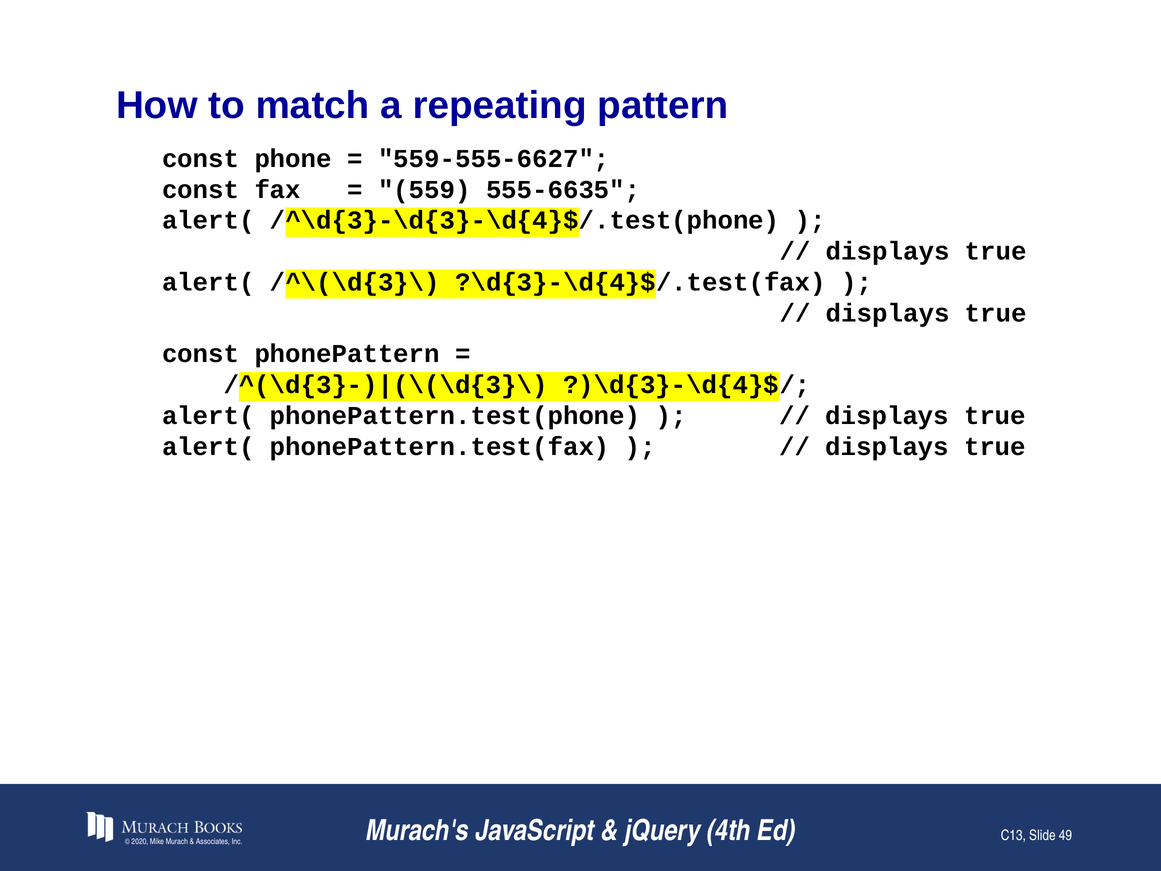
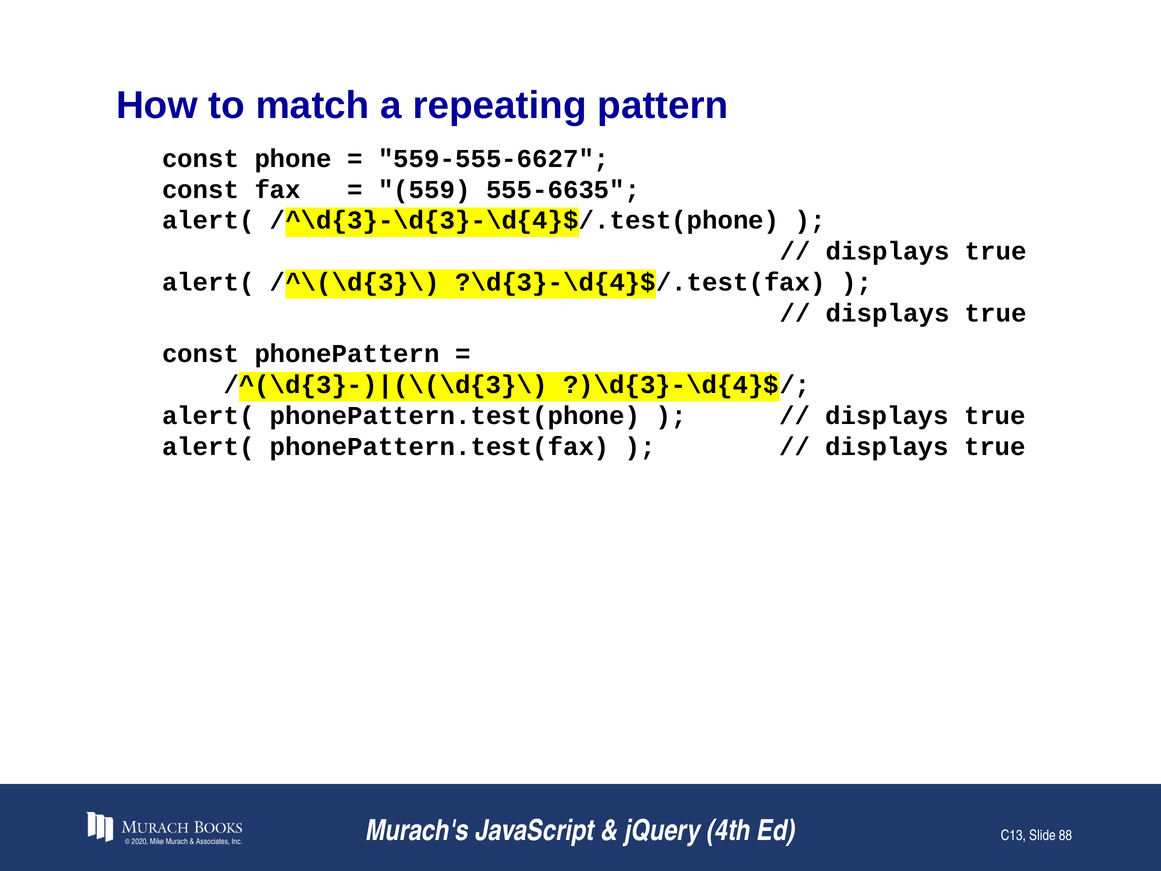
49: 49 -> 88 (1065, 835)
